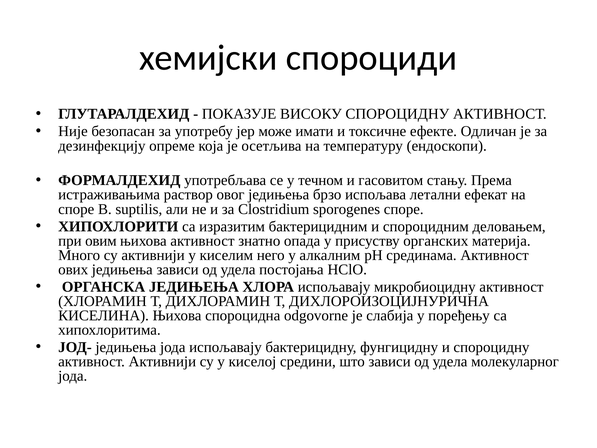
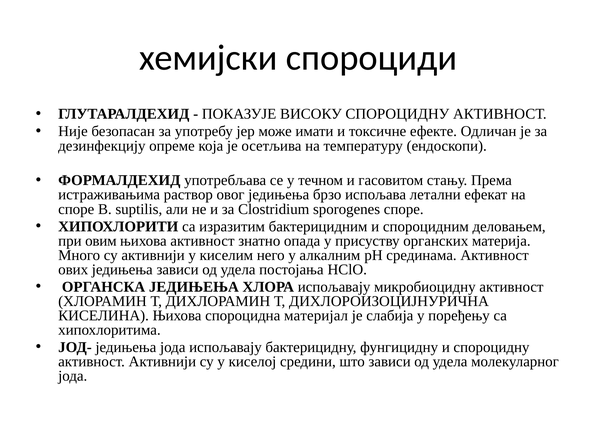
odgovorne: odgovorne -> материјал (316, 315)
